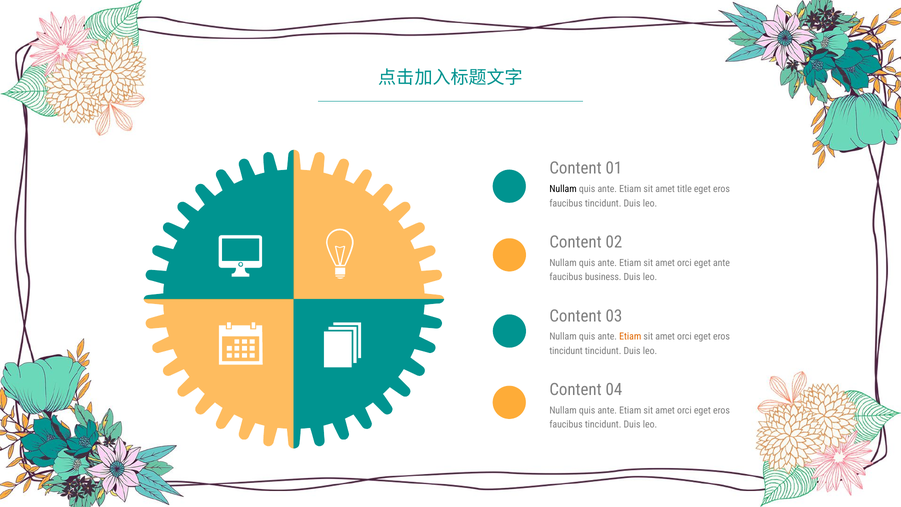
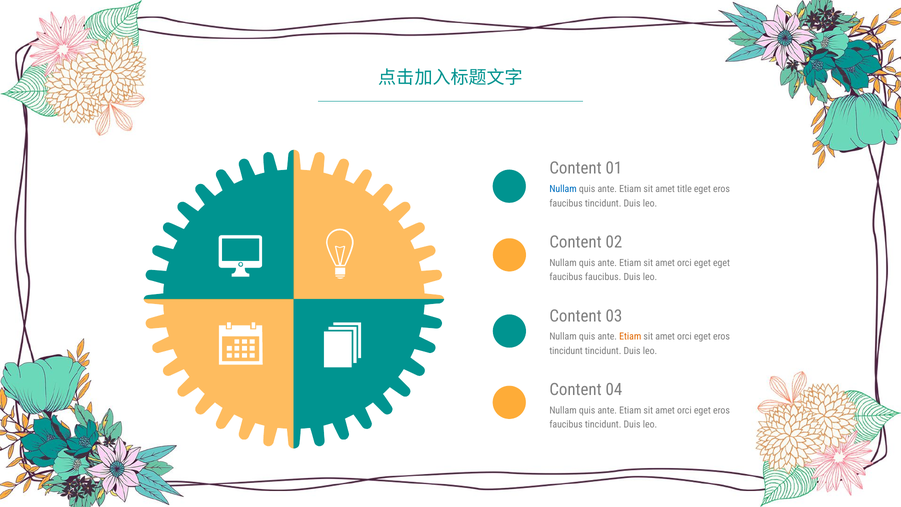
Nullam colour: black -> blue (563, 189)
eget ante: ante -> eget (721, 263)
faucibus business: business -> faucibus (603, 277)
